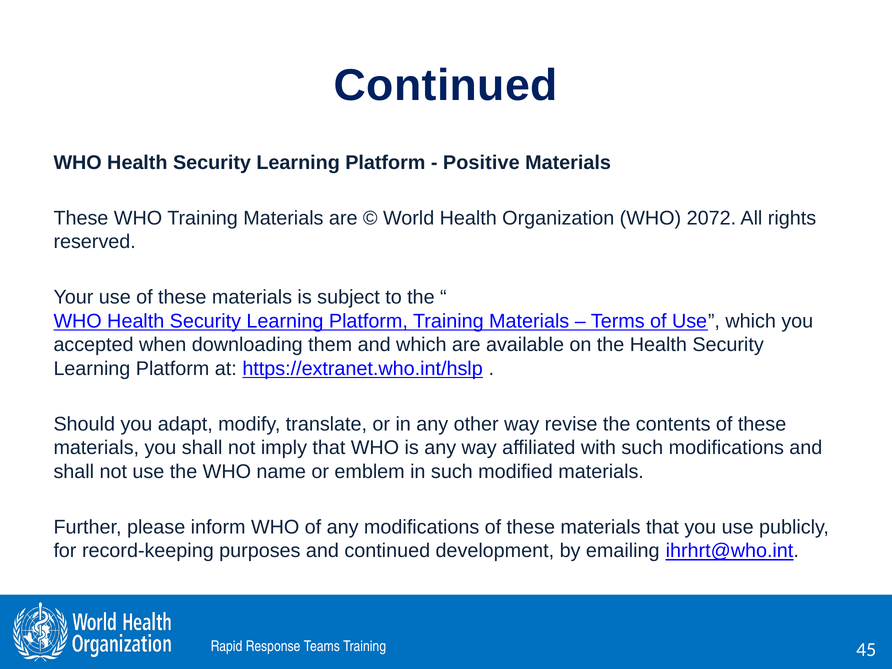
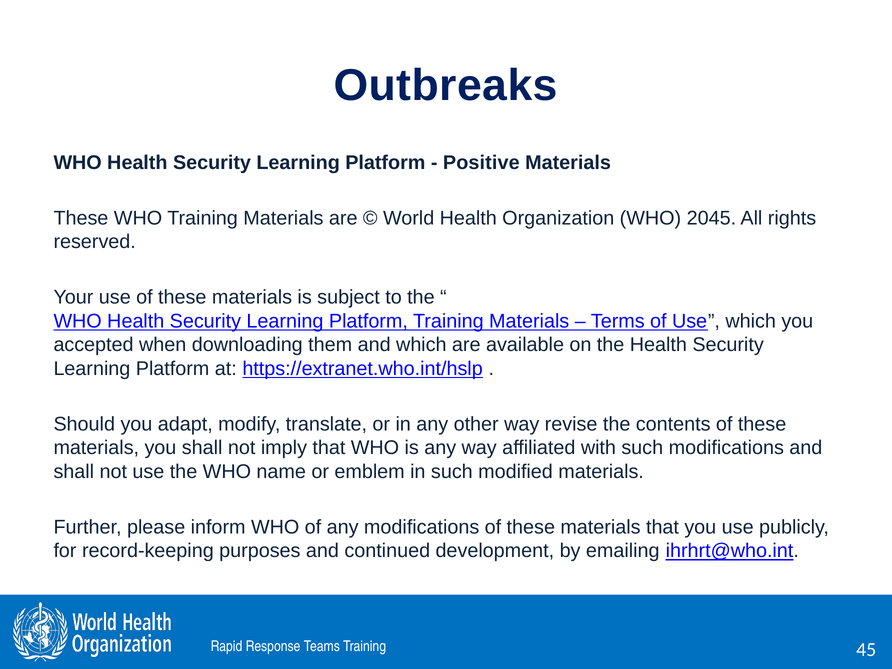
Continued: Continued -> Outbreaks (446, 86)
2072: 2072 -> 2045 (711, 218)
